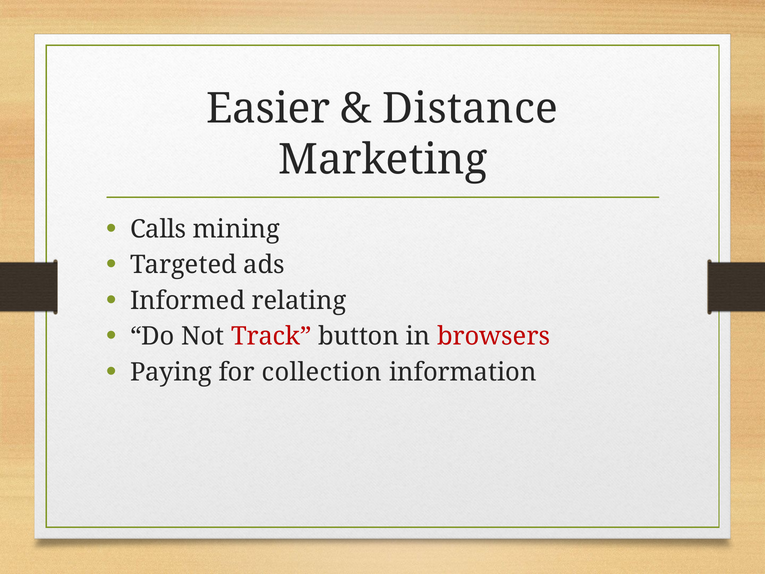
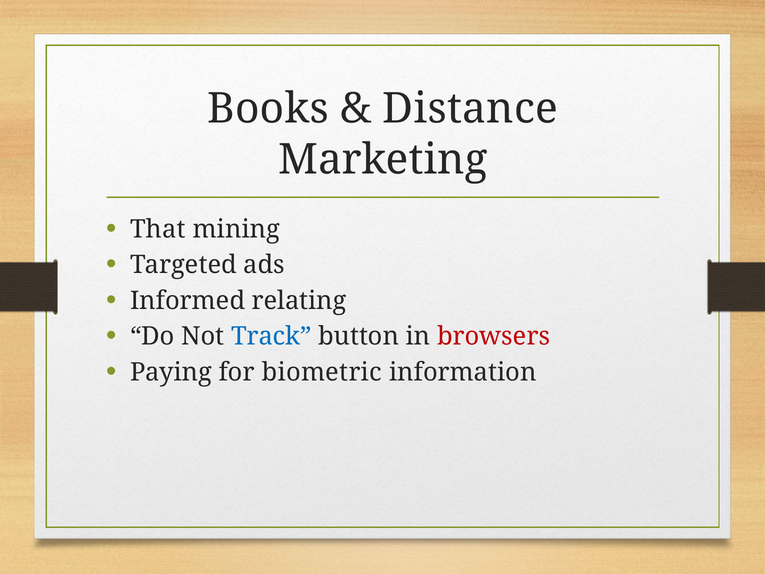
Easier: Easier -> Books (268, 109)
Calls: Calls -> That (158, 229)
Track colour: red -> blue (271, 336)
collection: collection -> biometric (322, 372)
